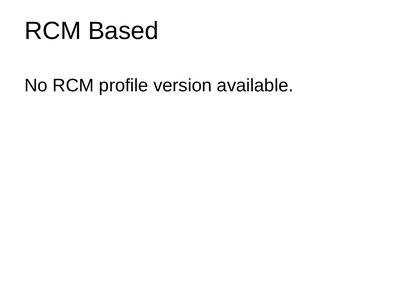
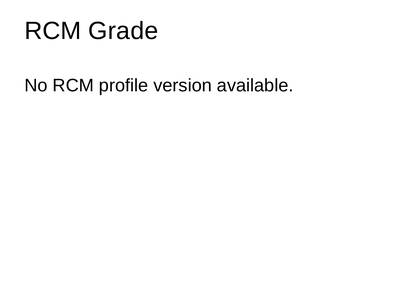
Based: Based -> Grade (123, 31)
